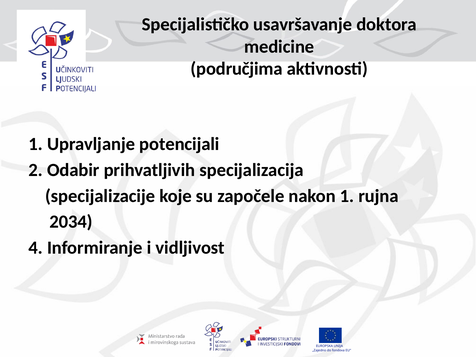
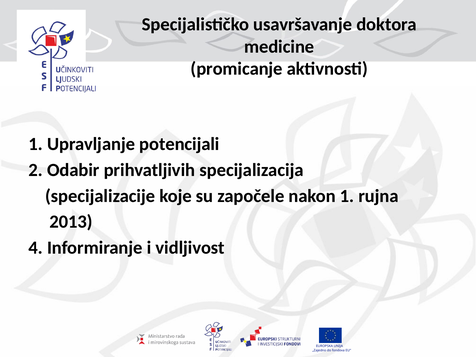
područjima: područjima -> promicanje (237, 69)
2034: 2034 -> 2013 (71, 222)
